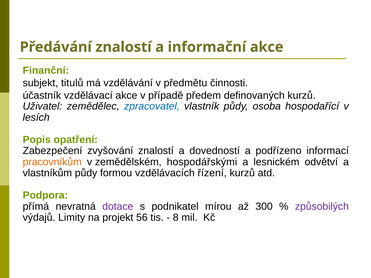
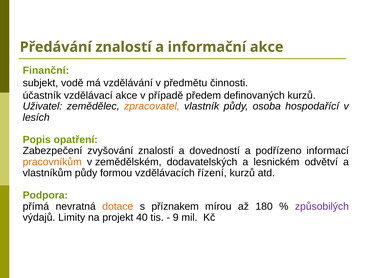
titulů: titulů -> vodě (72, 83)
zpracovatel colour: blue -> orange (152, 106)
hospodářskými: hospodářskými -> dodavatelských (202, 162)
dotace colour: purple -> orange (118, 207)
podnikatel: podnikatel -> příznakem (175, 207)
300: 300 -> 180 (264, 207)
56: 56 -> 40 (142, 218)
8: 8 -> 9 (176, 218)
